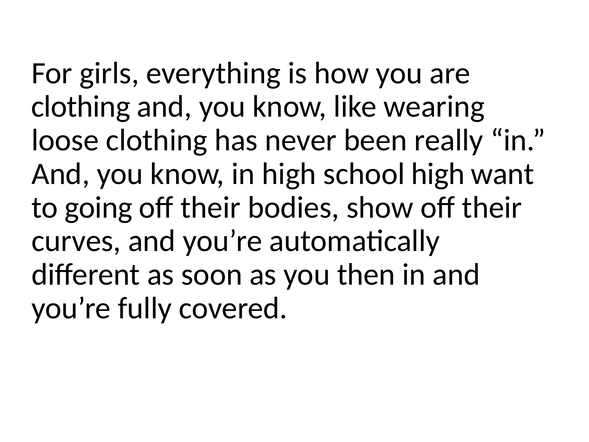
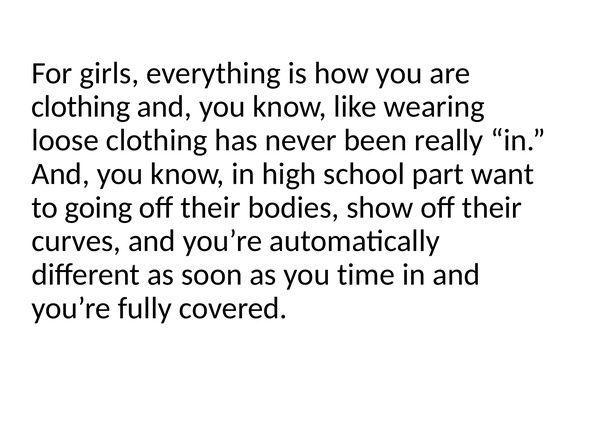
school high: high -> part (438, 174)
then: then -> time (366, 274)
